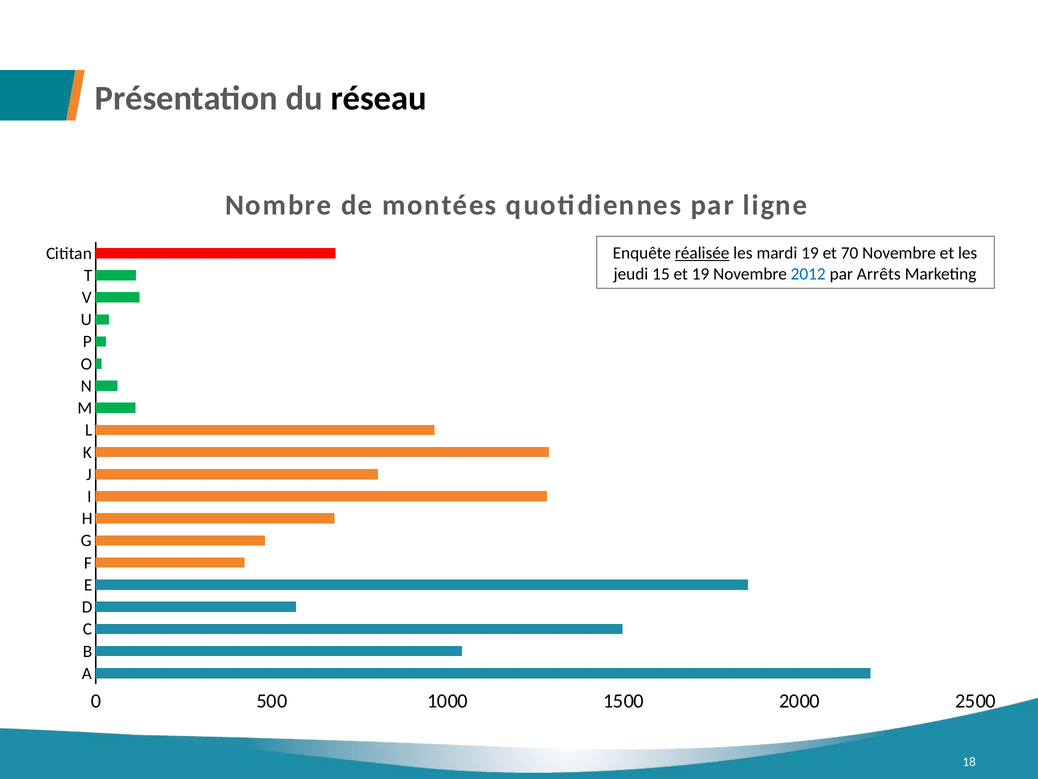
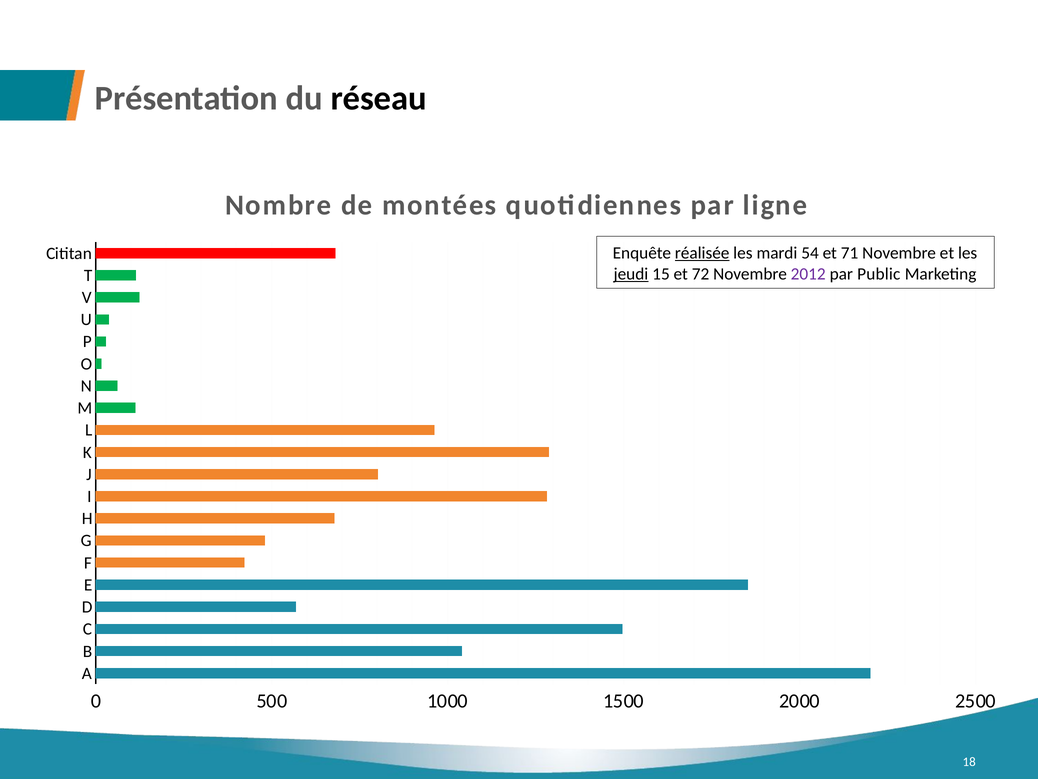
mardi 19: 19 -> 54 (810, 253)
70: 70 -> 71 (850, 253)
jeudi underline: none -> present (631, 274)
et 19: 19 -> 72 (701, 274)
2012 colour: blue -> purple (808, 274)
Arrêts: Arrêts -> Public (879, 274)
